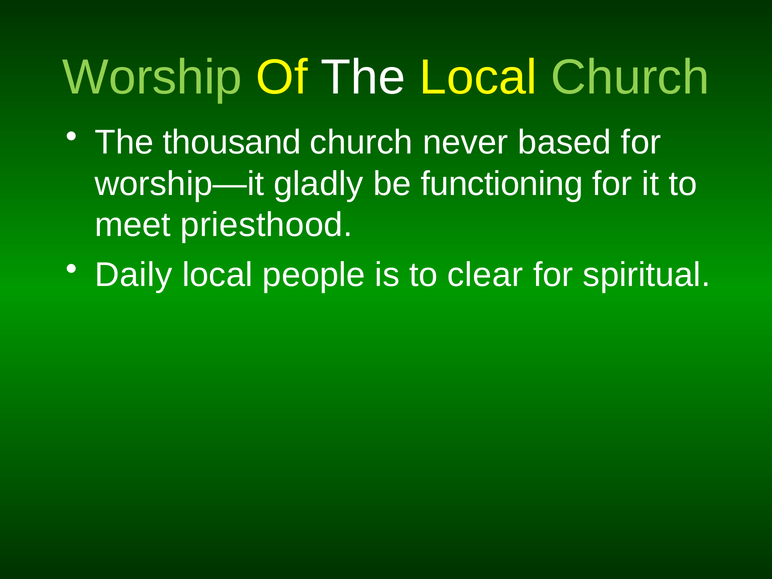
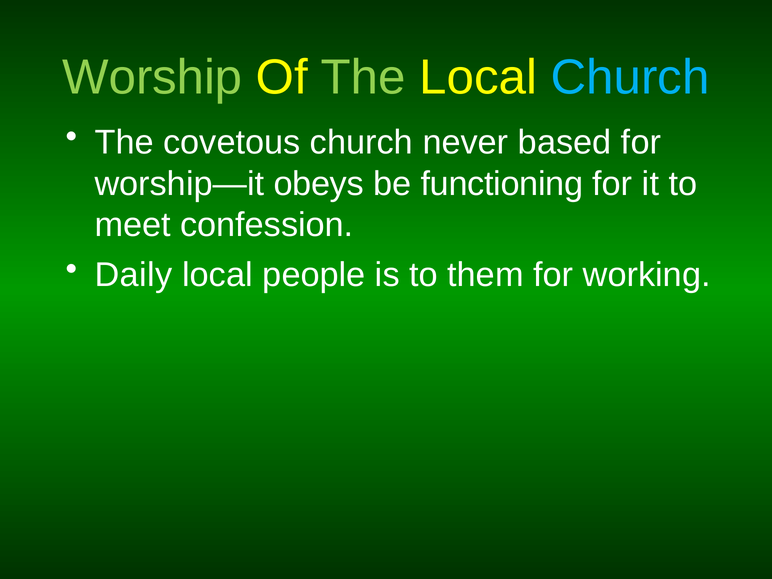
The colour: white -> light green (363, 77)
Church colour: light green -> light blue (630, 77)
thousand: thousand -> covetous (232, 143)
gladly: gladly -> obeys (319, 184)
priesthood: priesthood -> confession (267, 225)
clear: clear -> them (486, 275)
spiritual: spiritual -> working (647, 275)
